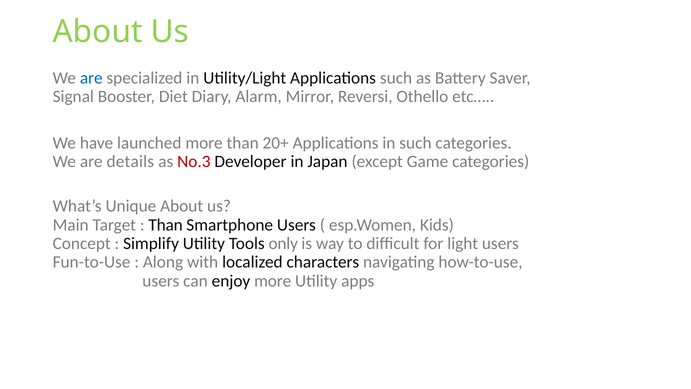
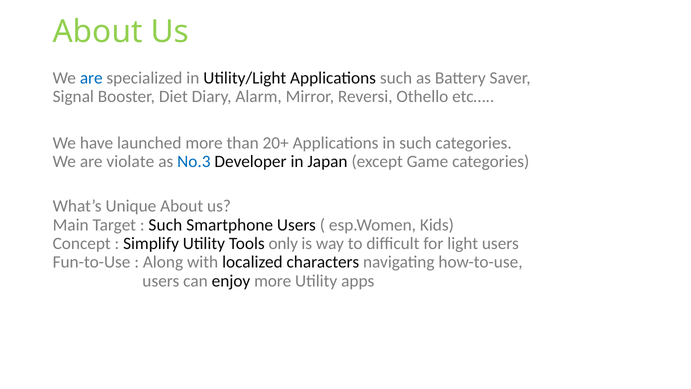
details: details -> violate (130, 162)
No.3 colour: red -> blue (194, 162)
Than: Than -> Such (165, 225)
